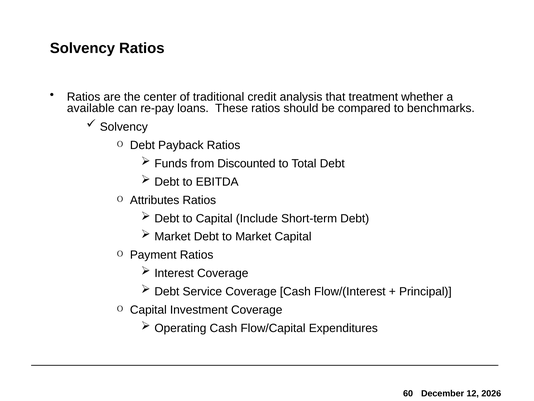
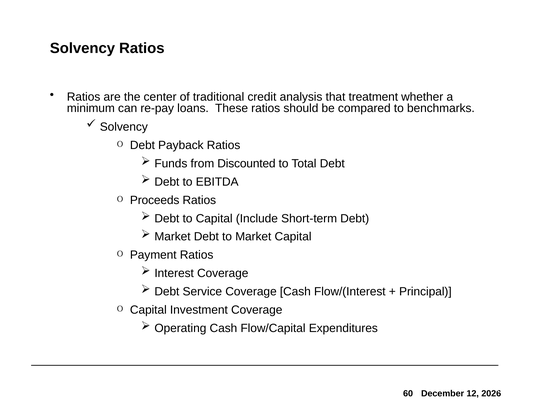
available: available -> minimum (91, 108)
Attributes: Attributes -> Proceeds (155, 200)
